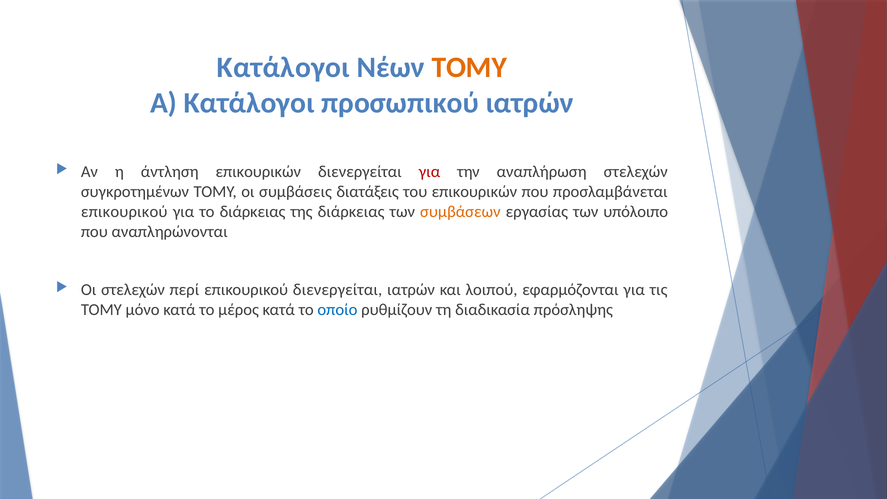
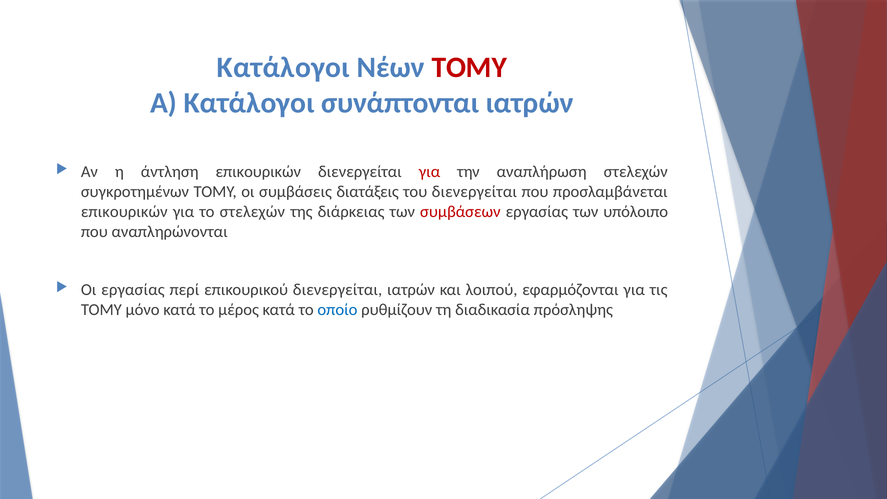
ΤΟΜΥ colour: orange -> red (469, 68)
προσωπικού: προσωπικού -> συνάπτονται (400, 103)
του επικουρικών: επικουρικών -> διενεργείται (474, 192)
επικουρικού: επικουρικού -> επικουρικών (124, 212)
το διάρκειας: διάρκειας -> στελεχών (252, 212)
συμβάσεων colour: orange -> red (460, 212)
Οι στελεχών: στελεχών -> εργασίας (133, 290)
